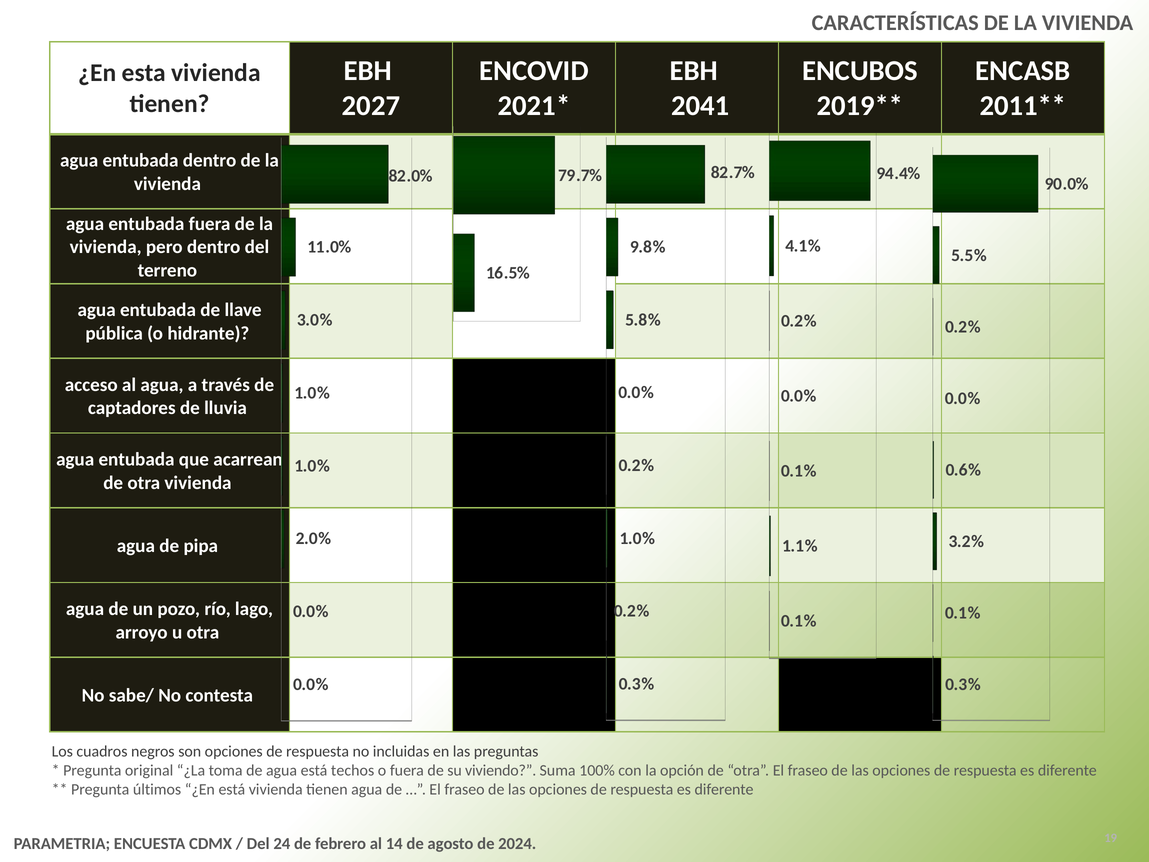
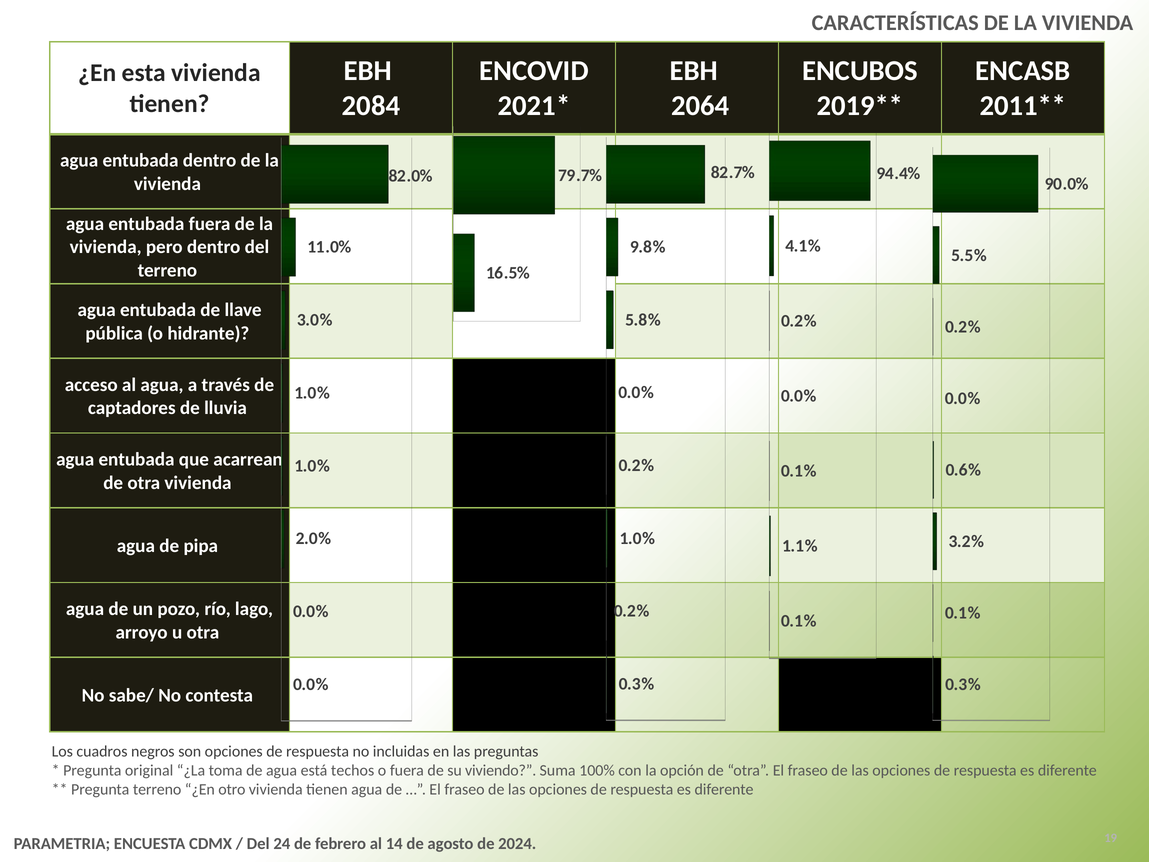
2027: 2027 -> 2084 (371, 106)
2041: 2041 -> 2064 (700, 106)
Pregunta últimos: últimos -> terreno (157, 789)
¿En está: está -> otro (232, 789)
